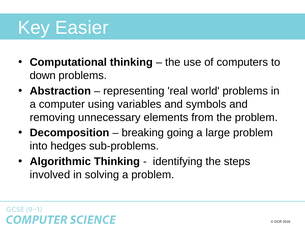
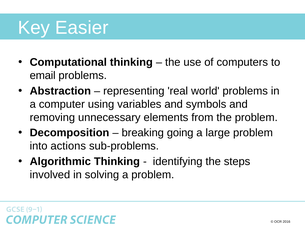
down: down -> email (43, 75)
hedges: hedges -> actions (68, 146)
